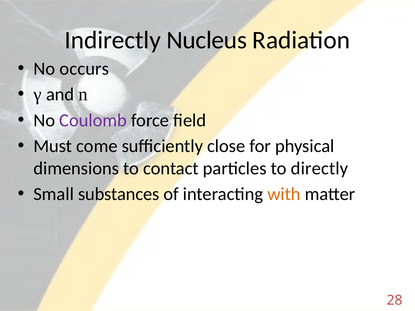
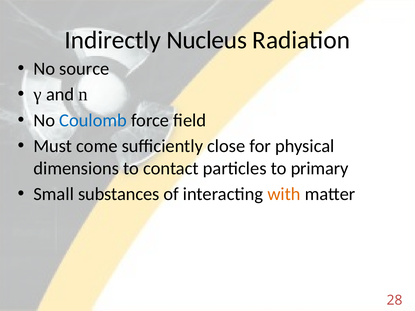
occurs: occurs -> source (84, 69)
Coulomb colour: purple -> blue (93, 120)
directly: directly -> primary (320, 168)
